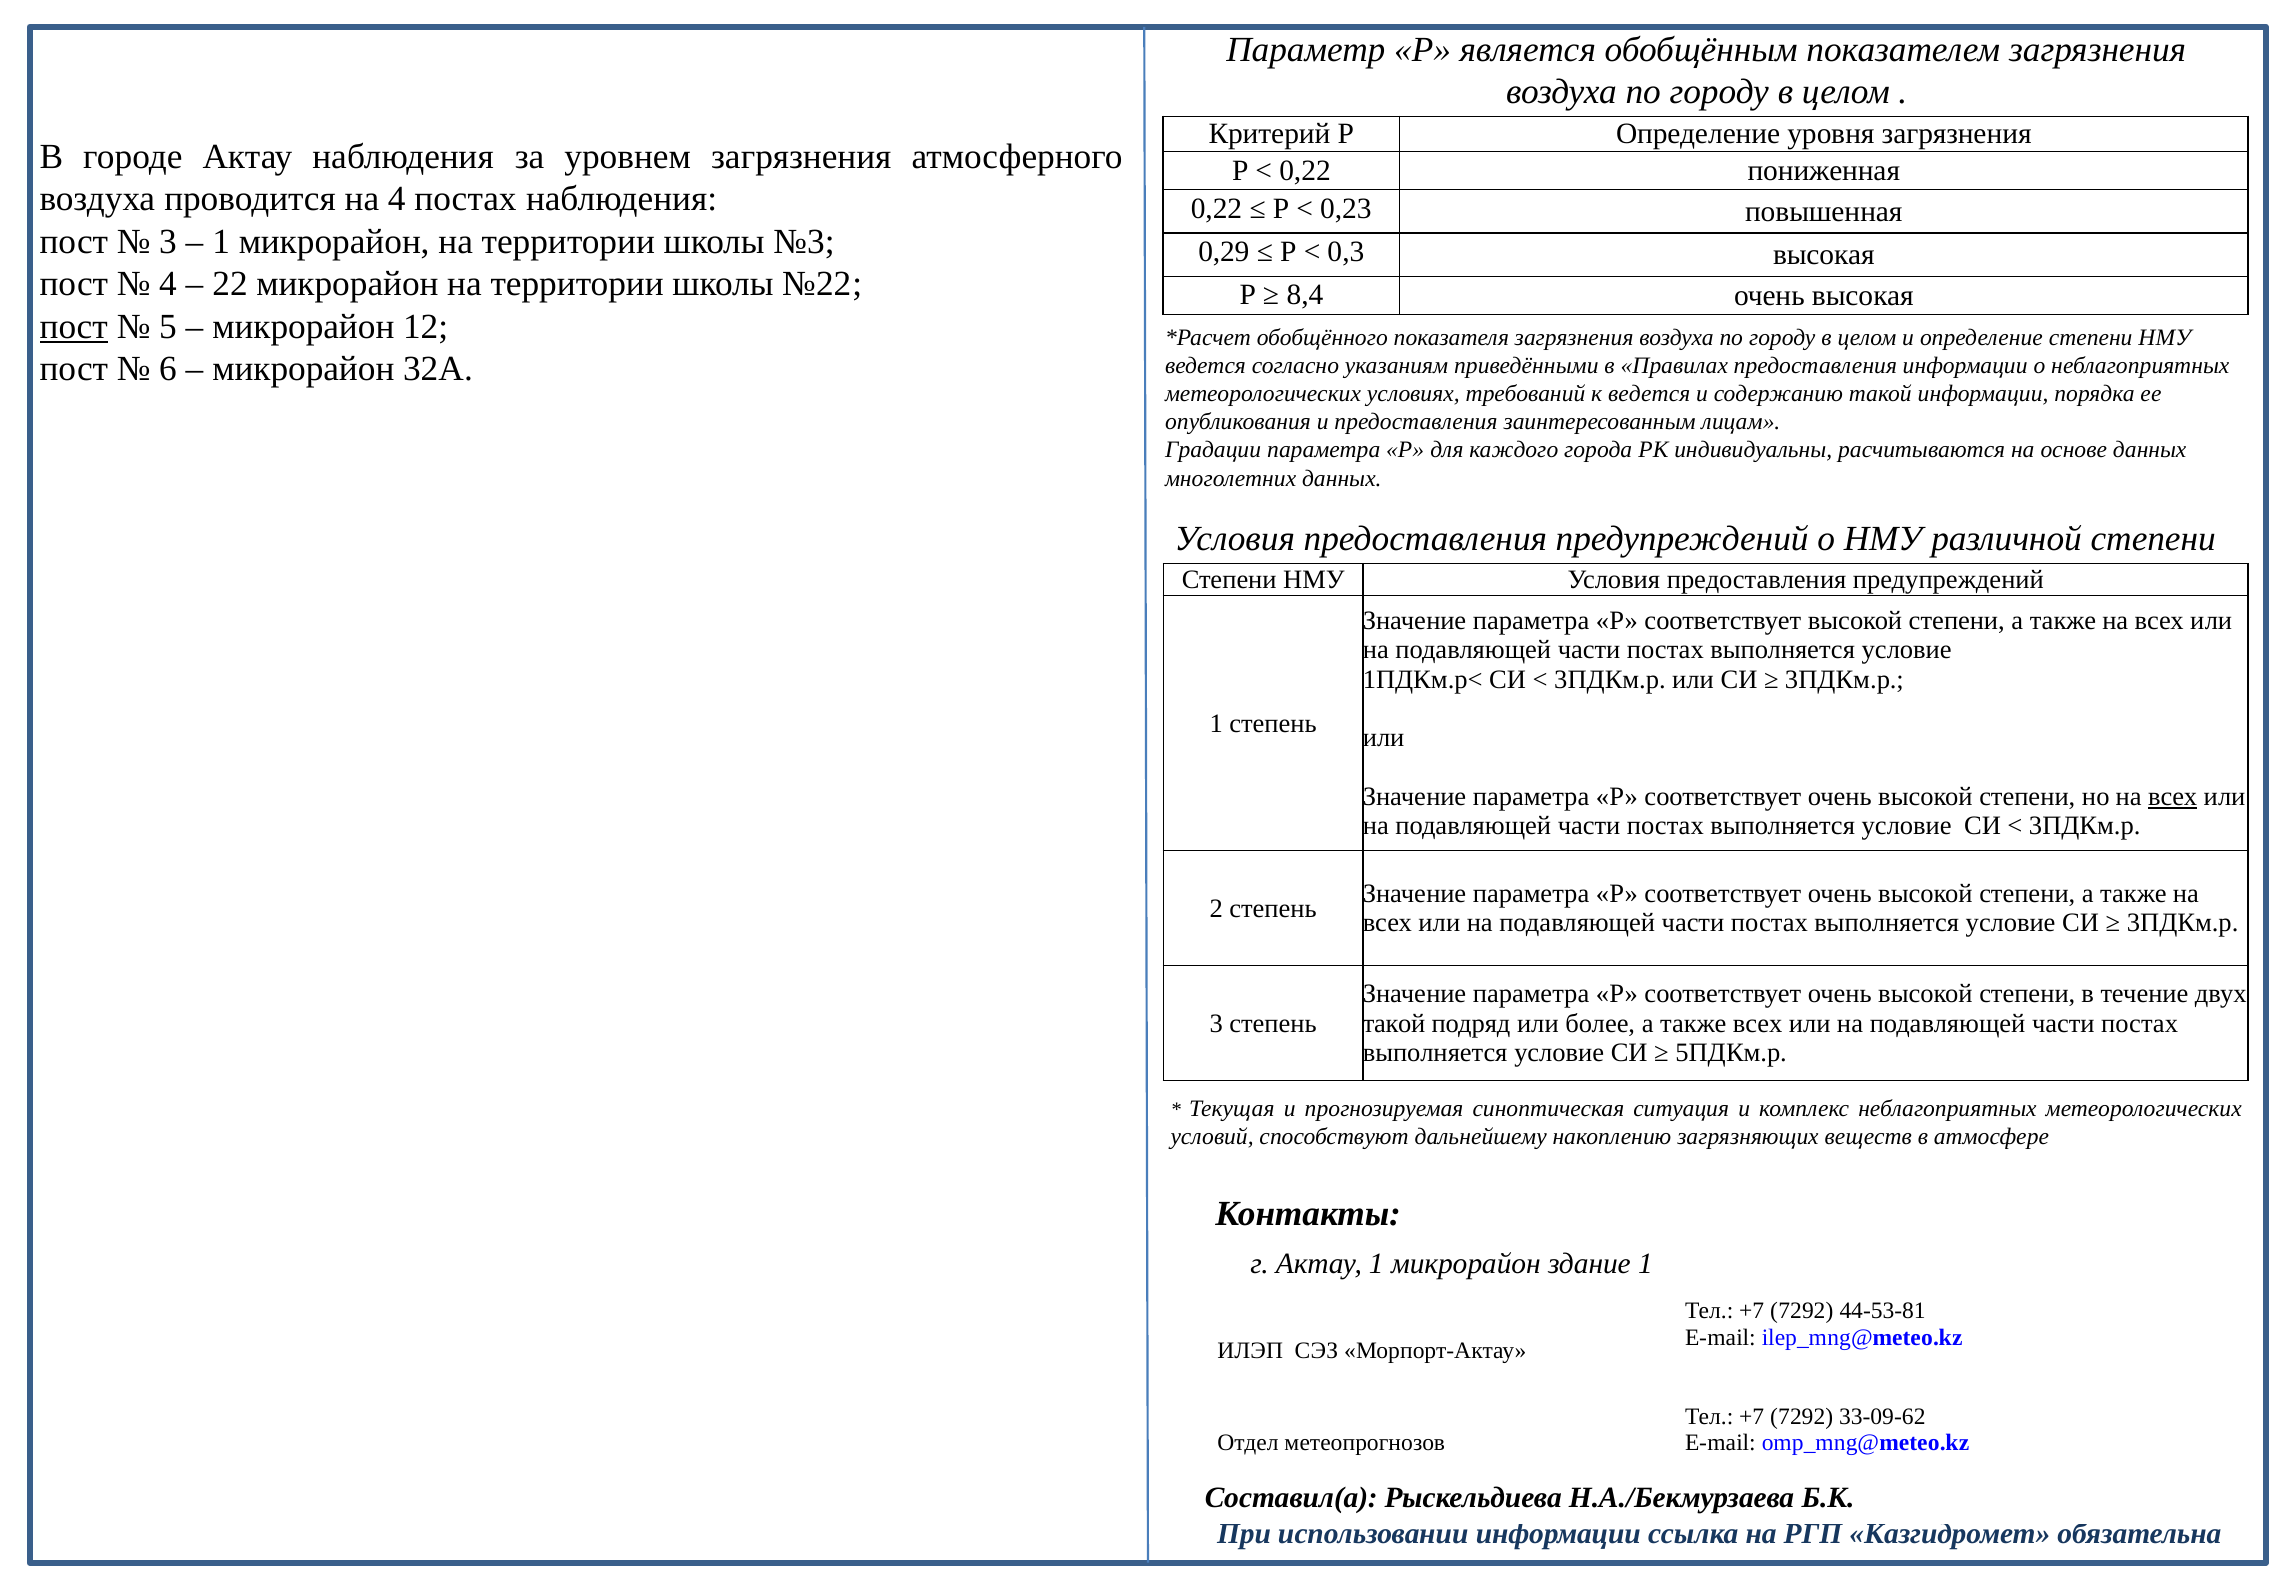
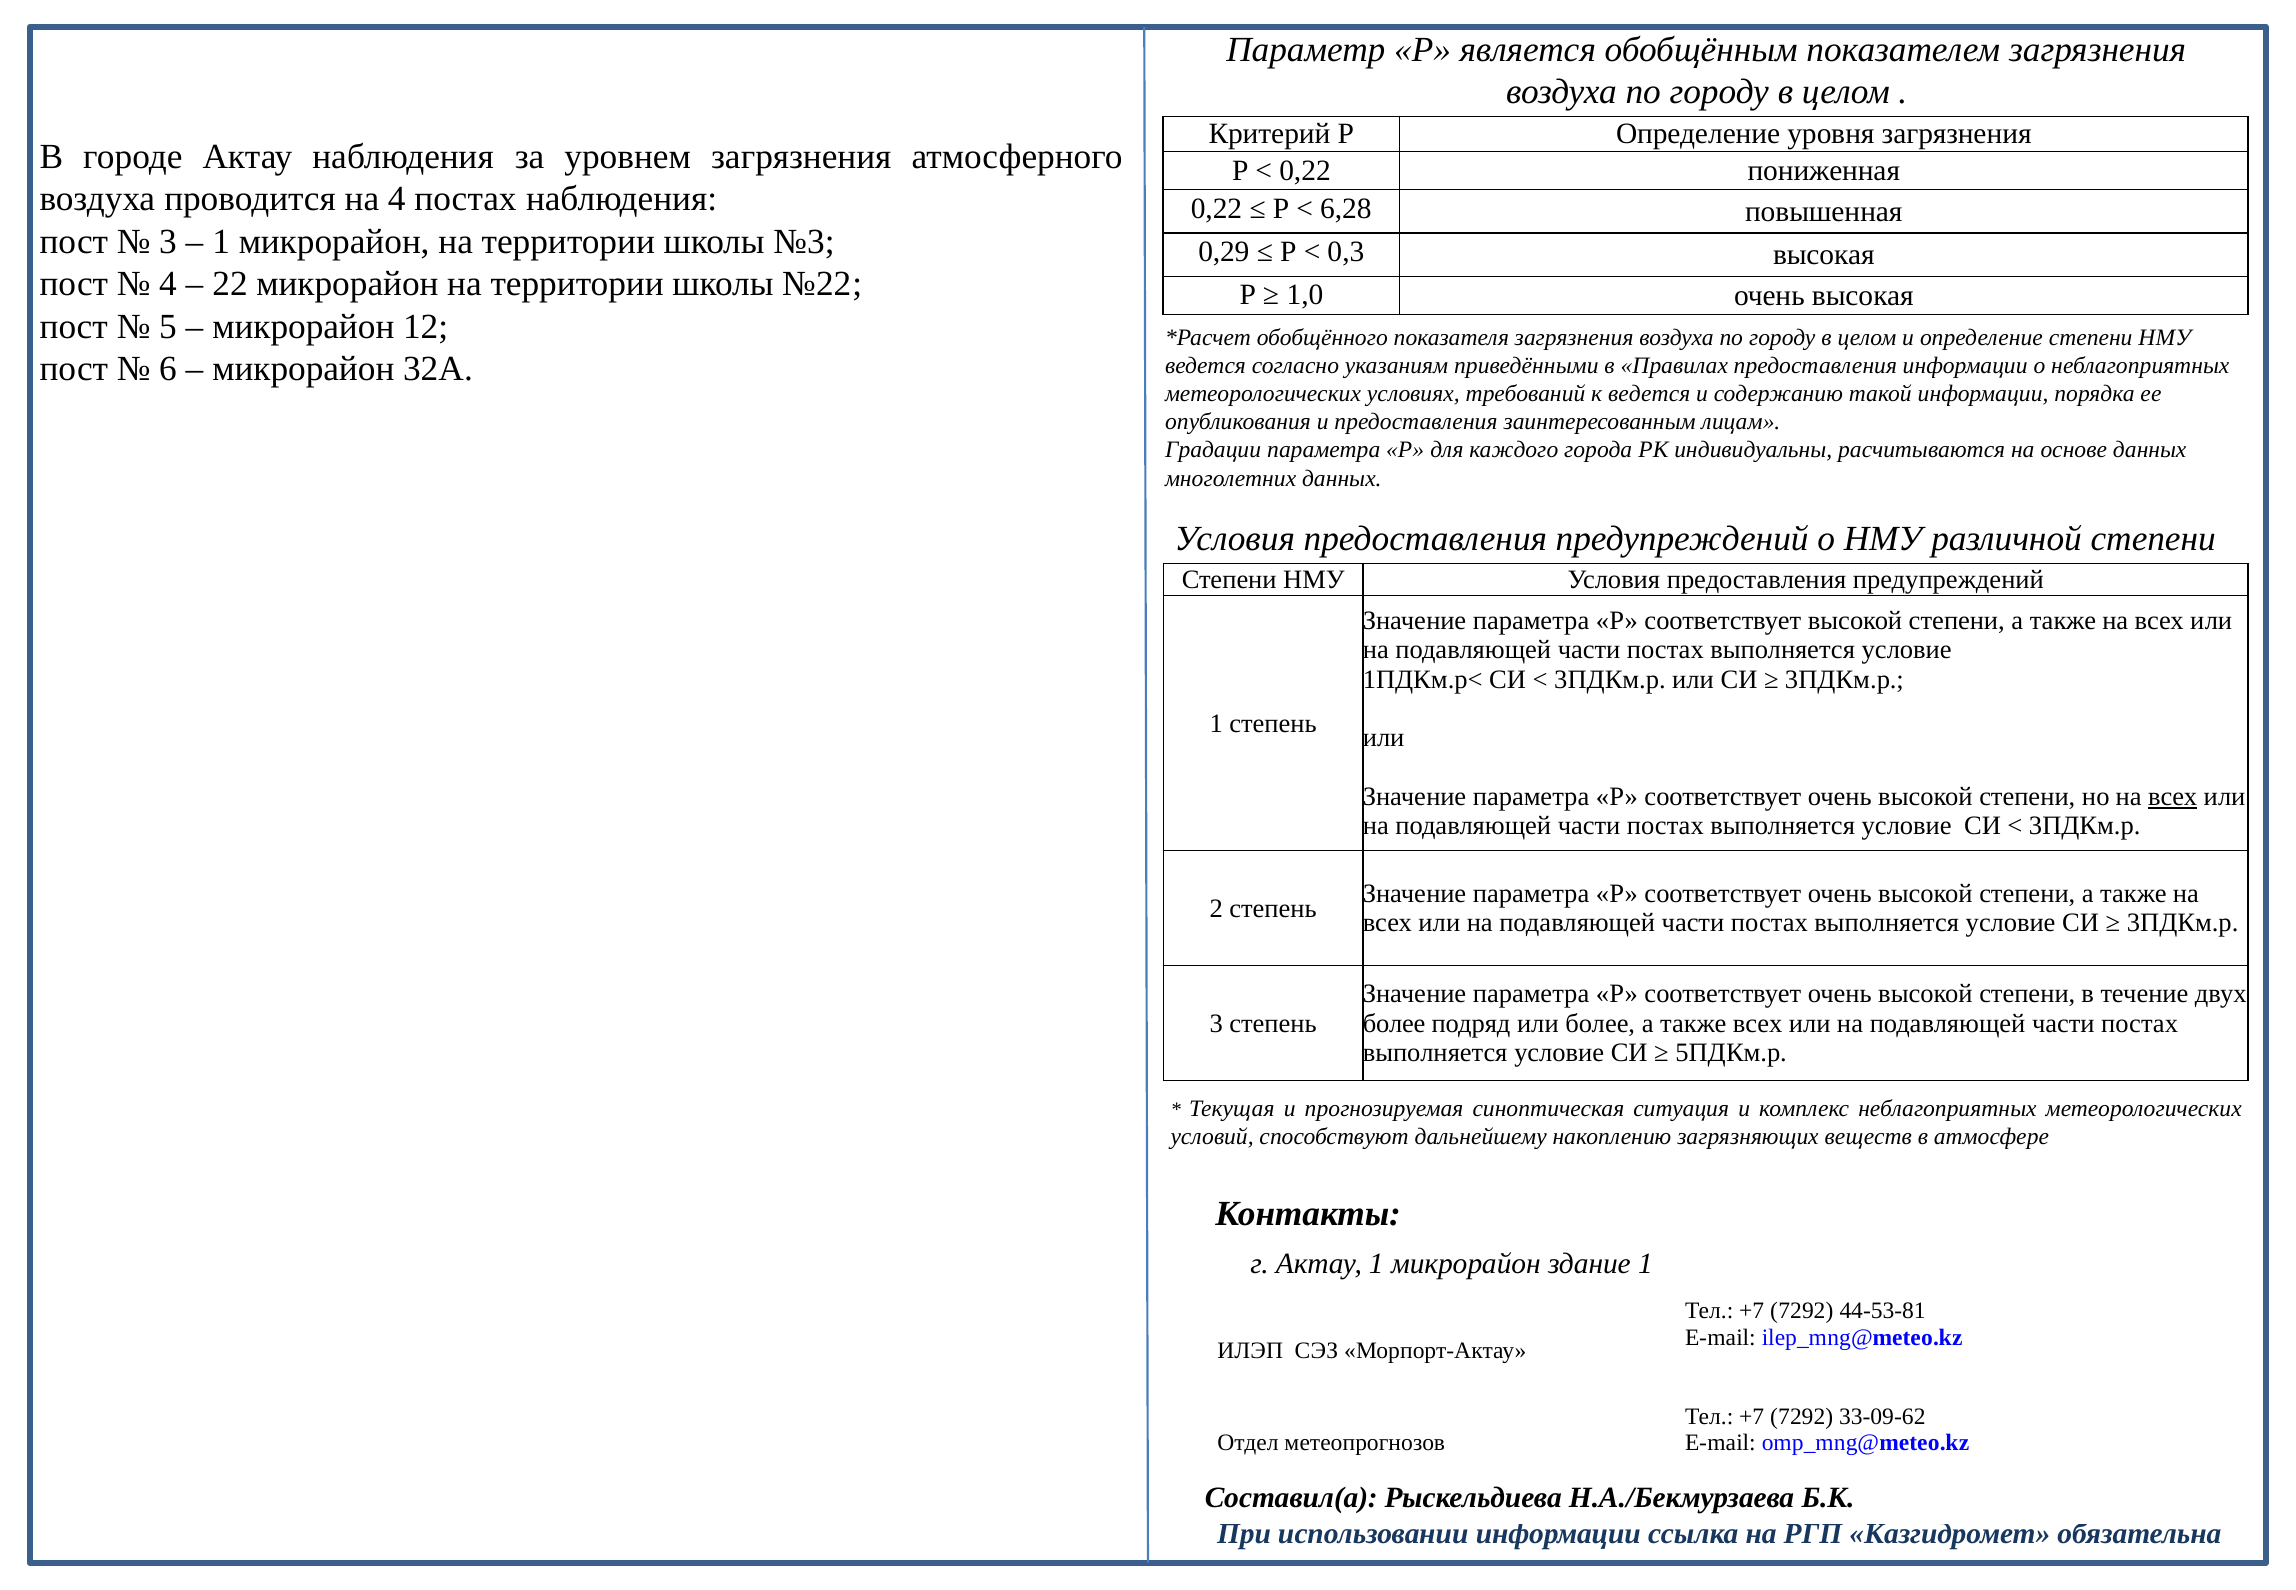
0,23: 0,23 -> 6,28 (1346, 208)
8,4: 8,4 -> 1,0 (1305, 295)
пост underline: present -> none (74, 326)
такой: такой -> более (1394, 1023)
